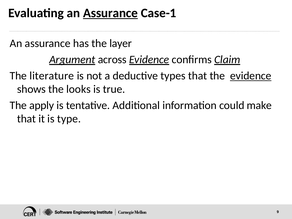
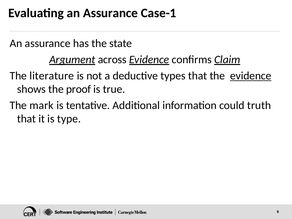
Assurance underline: present -> none (110, 13)
layer: layer -> state (121, 43)
looks: looks -> proof (79, 89)
apply: apply -> mark (42, 105)
make: make -> truth (259, 105)
